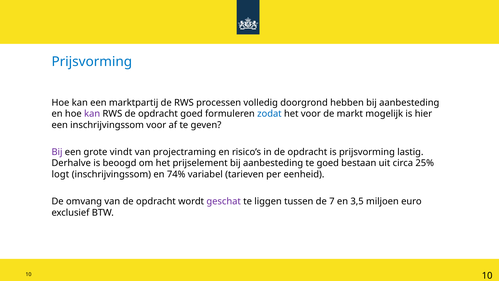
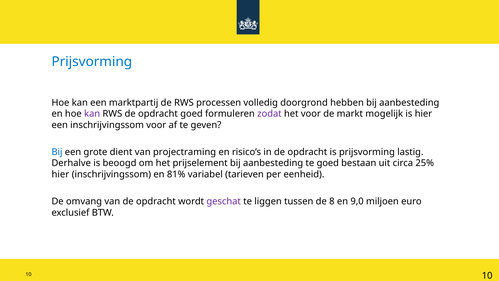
zodat colour: blue -> purple (269, 114)
Bij colour: purple -> blue (57, 152)
vindt: vindt -> dient (121, 152)
logt: logt -> hier (60, 174)
74%: 74% -> 81% (176, 174)
7: 7 -> 8 (332, 201)
3,5: 3,5 -> 9,0 (357, 201)
